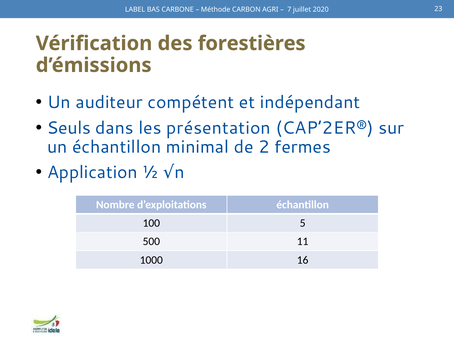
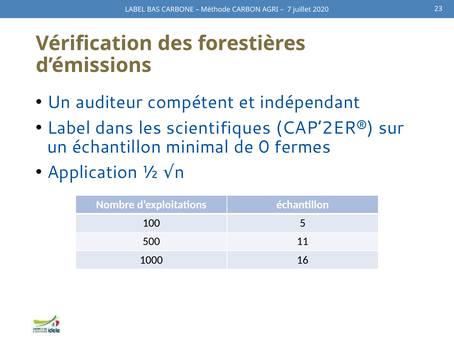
Seuls: Seuls -> Label (69, 128)
présentation: présentation -> scientifiques (219, 128)
2: 2 -> 0 (264, 147)
